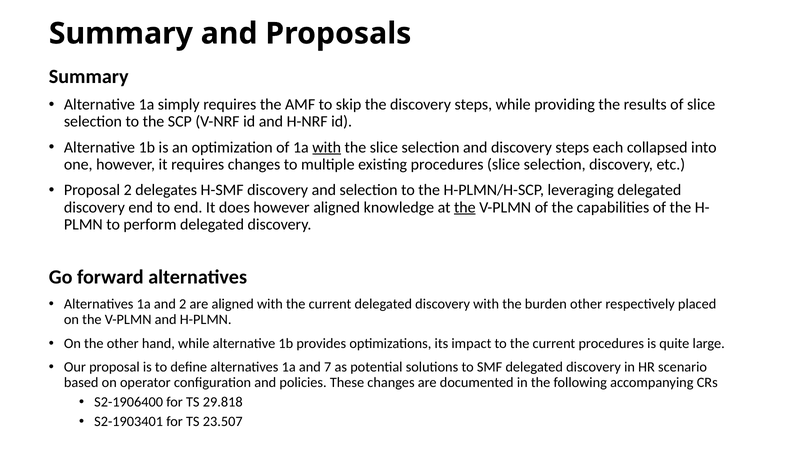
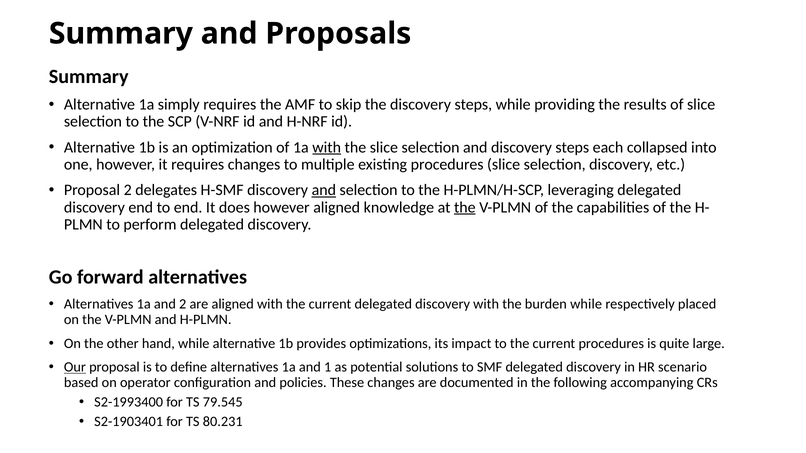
and underline: none -> present (324, 190)
burden other: other -> while (586, 304)
Our underline: none -> present (75, 367)
7: 7 -> 1 (328, 367)
S2-1906400: S2-1906400 -> S2-1993400 (129, 402)
29.818: 29.818 -> 79.545 (223, 402)
23.507: 23.507 -> 80.231 (223, 422)
